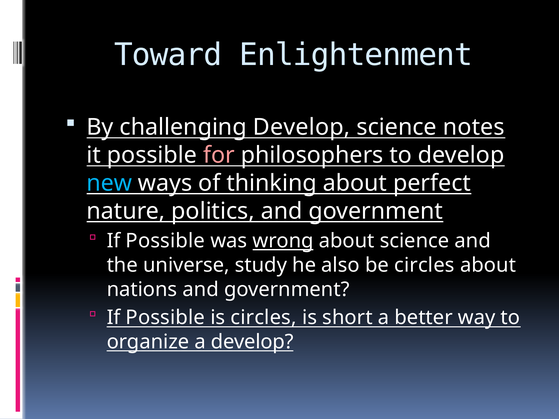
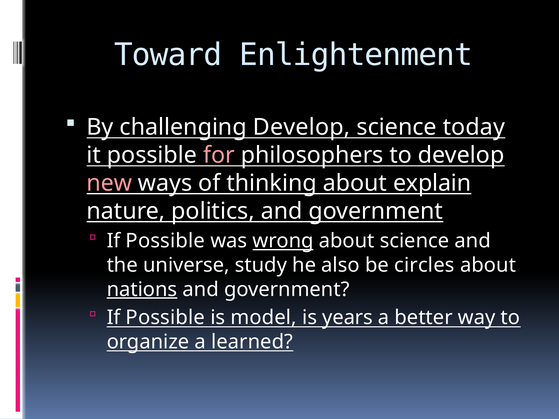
notes: notes -> today (474, 127)
new colour: light blue -> pink (109, 183)
perfect: perfect -> explain (432, 183)
nations underline: none -> present (142, 290)
is circles: circles -> model (264, 318)
short: short -> years (348, 318)
a develop: develop -> learned (252, 342)
